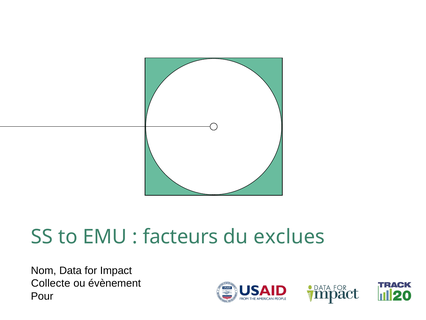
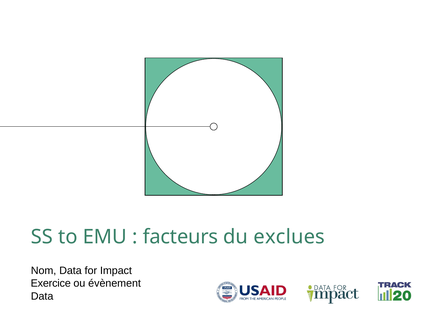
Collecte: Collecte -> Exercice (51, 283)
Pour: Pour -> Data (42, 296)
